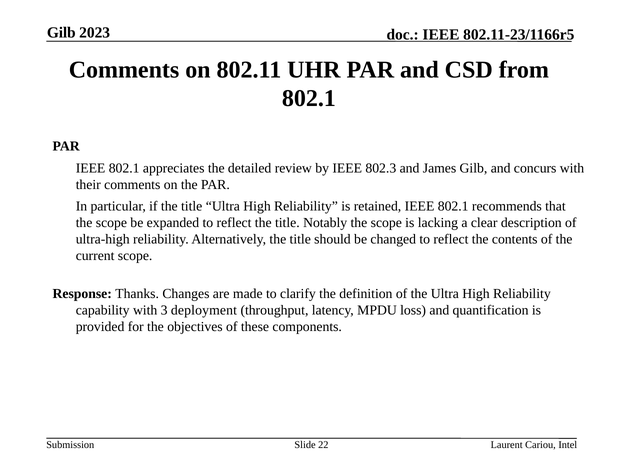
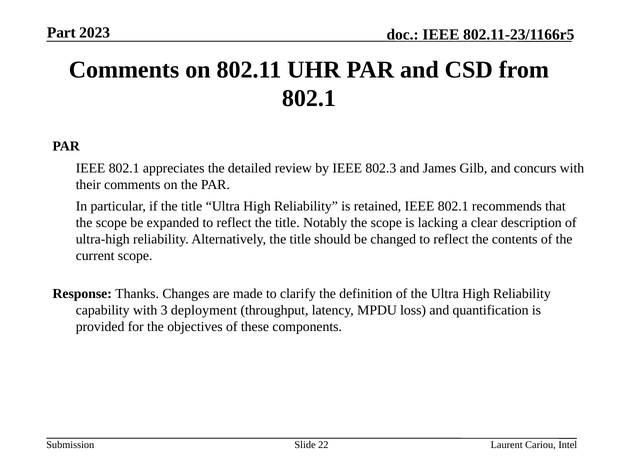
Gilb: Gilb -> Part (61, 33)
